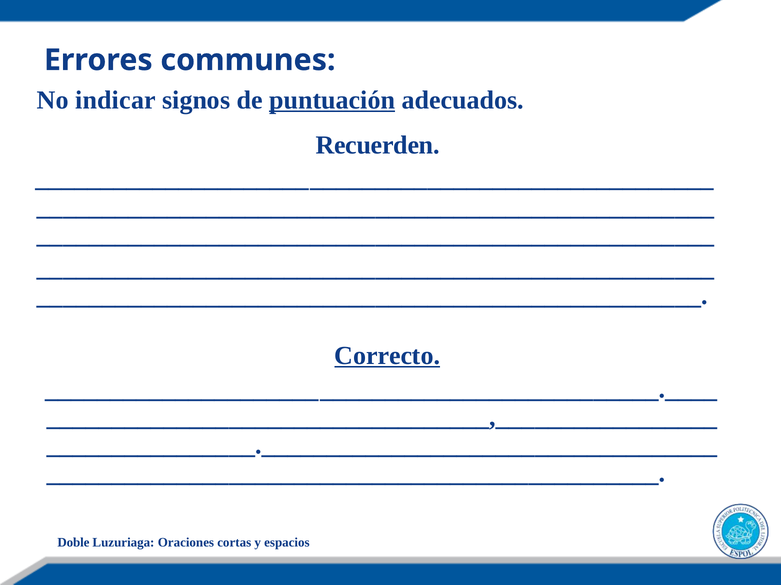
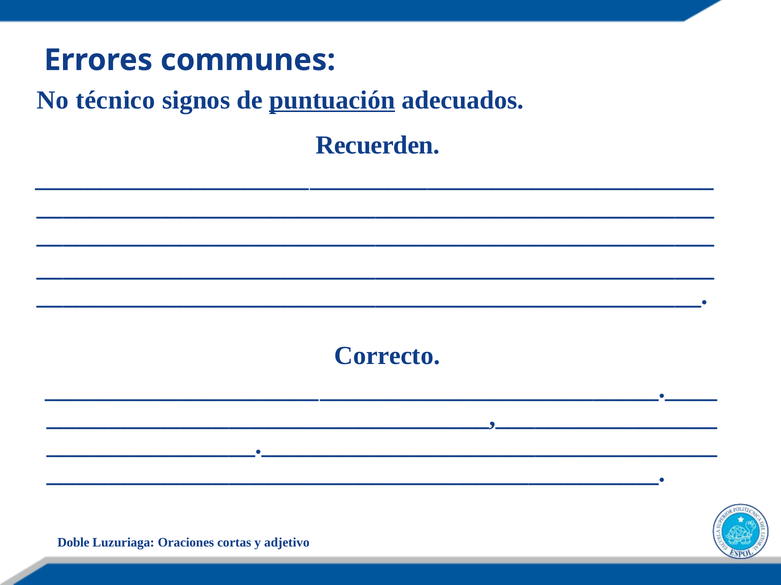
indicar: indicar -> técnico (116, 100)
Correcto underline: present -> none (387, 356)
espacios: espacios -> adjetivo (287, 543)
